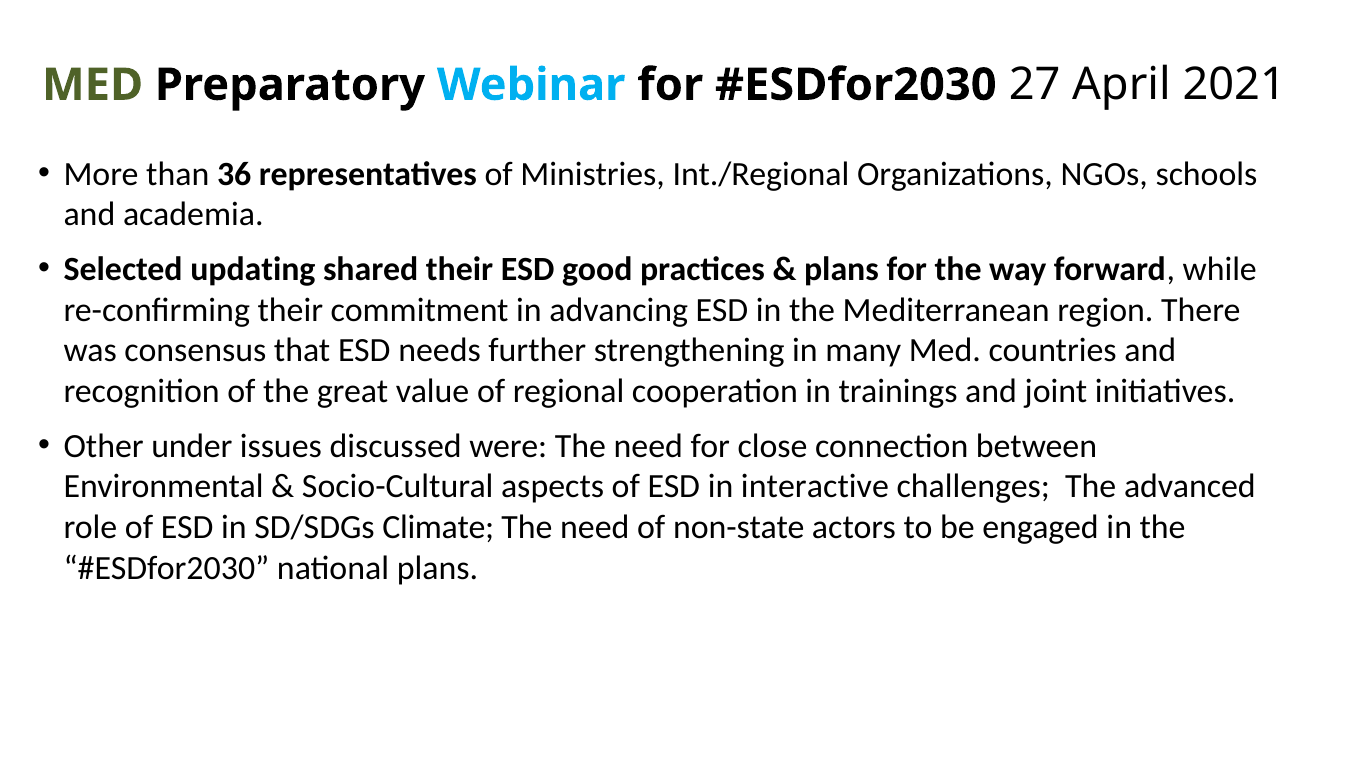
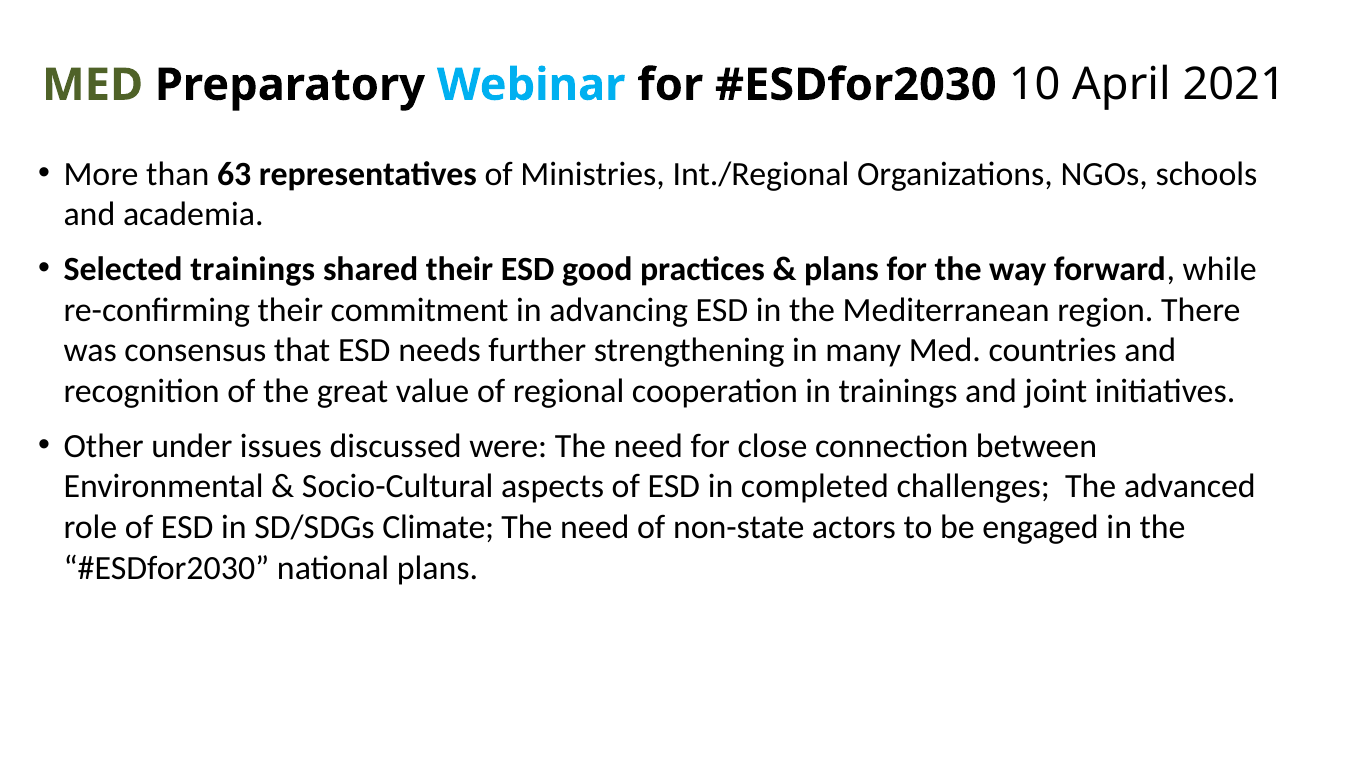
27: 27 -> 10 (1035, 85)
36: 36 -> 63 (234, 174)
Selected updating: updating -> trainings (253, 269)
interactive: interactive -> completed (815, 487)
